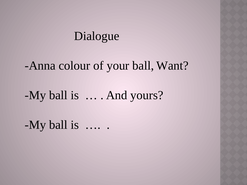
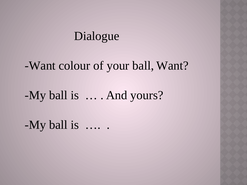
Anna: Anna -> Want (40, 66)
